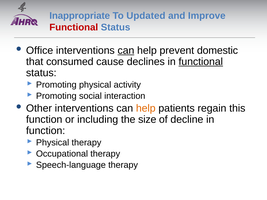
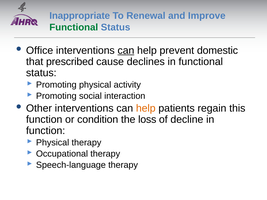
Updated: Updated -> Renewal (146, 16)
Functional colour: red -> green (74, 27)
consumed: consumed -> prescribed (70, 62)
functional underline: present -> none (201, 62)
including: including -> condition (98, 120)
size: size -> loss (147, 120)
